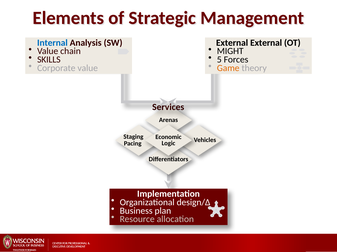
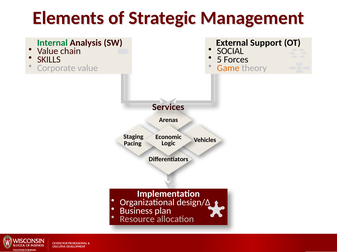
Internal colour: blue -> green (52, 43)
External External: External -> Support (266, 43)
MIGHT: MIGHT -> SOCIAL (230, 51)
